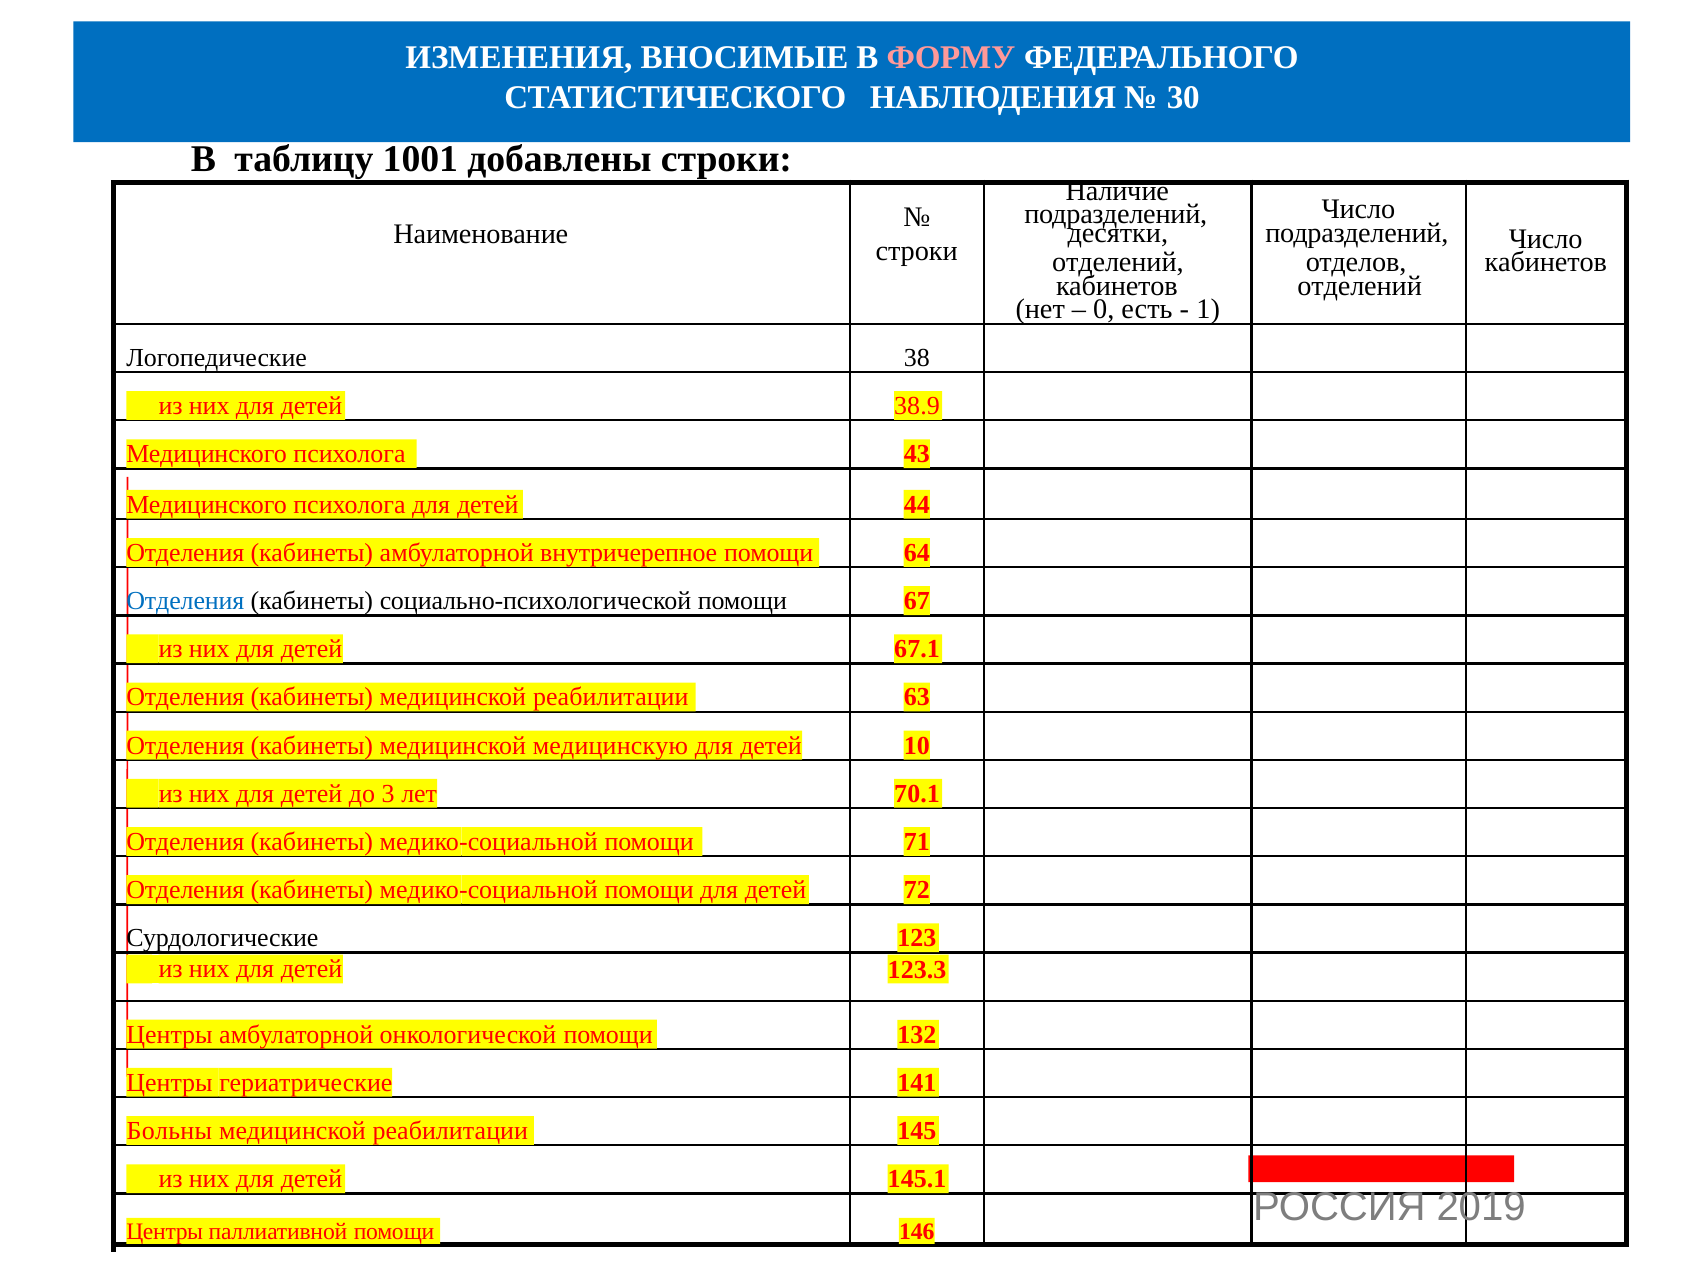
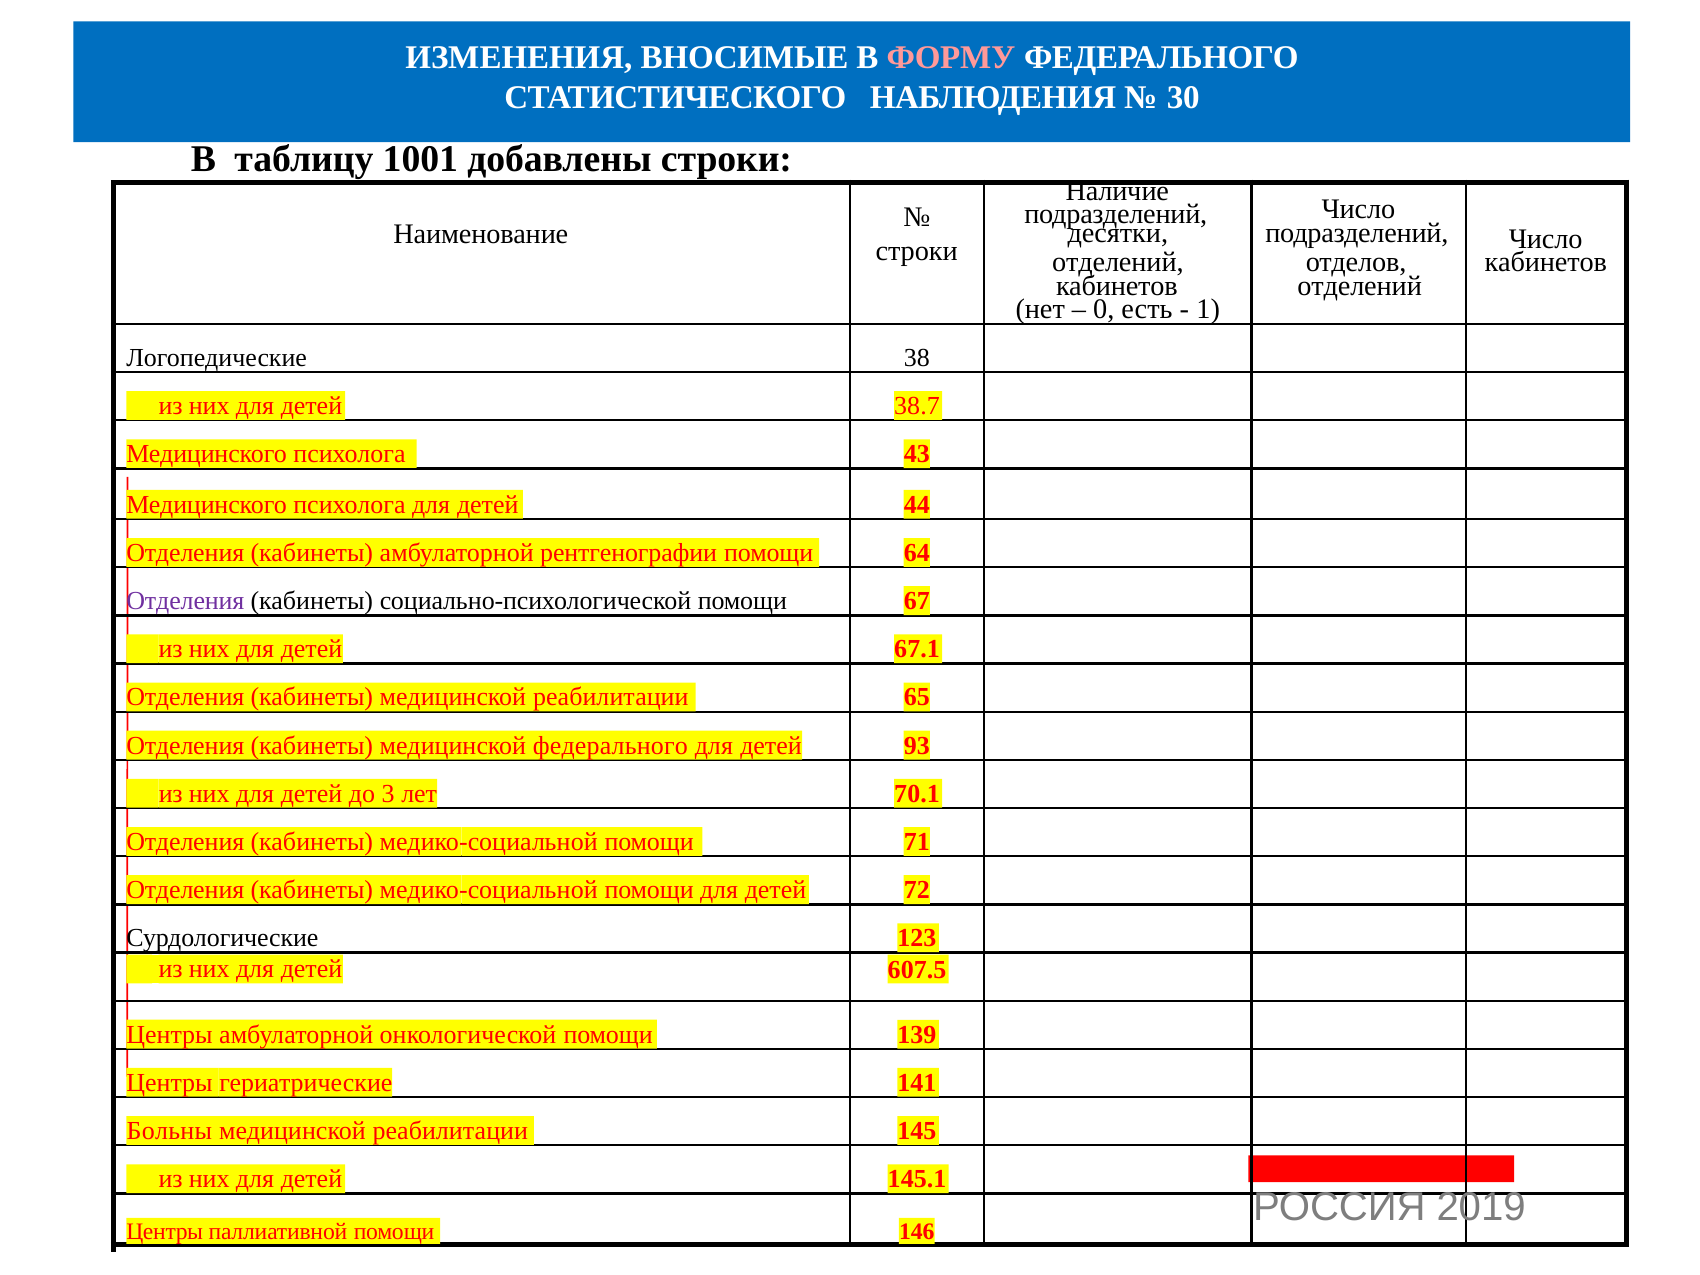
38.9: 38.9 -> 38.7 (917, 406)
внутричерепное: внутричерепное -> рентгенографии (629, 553)
Отделения colour: blue -> purple (185, 601)
63: 63 -> 65 (917, 697)
медицинской медицинскую: медицинскую -> федерального (610, 746)
10: 10 -> 93 (917, 746)
123.3: 123.3 -> 607.5 (917, 970)
132: 132 -> 139 (917, 1035)
